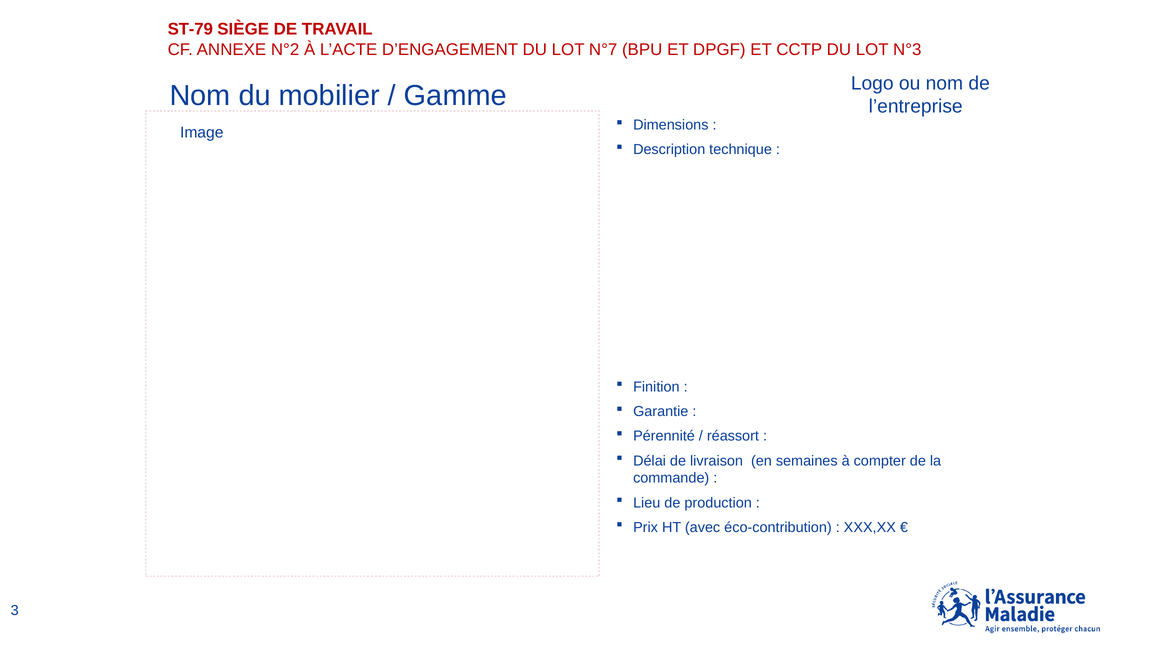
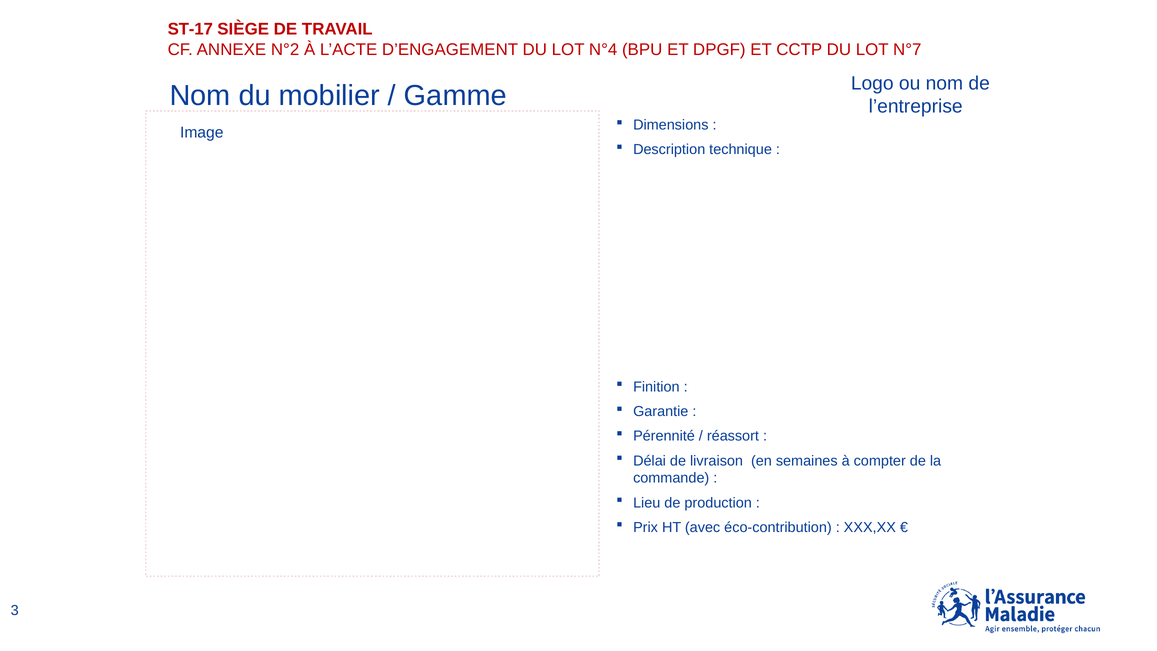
ST-79: ST-79 -> ST-17 (190, 29)
N°7: N°7 -> N°4 (603, 50)
N°3: N°3 -> N°7 (907, 50)
